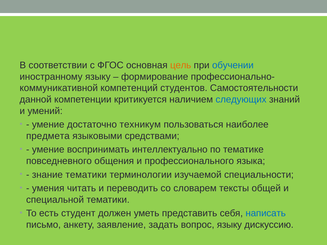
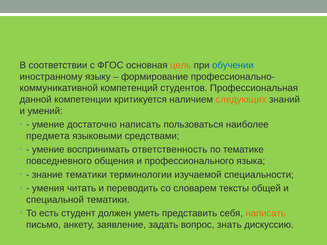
Самостоятельности: Самостоятельности -> Профессиональная (254, 88)
следующих colour: blue -> orange (241, 100)
достаточно техникум: техникум -> написать (140, 125)
интеллектуально: интеллектуально -> ответственность (170, 150)
написать colour: blue -> orange (266, 213)
вопрос языку: языку -> знать (229, 225)
